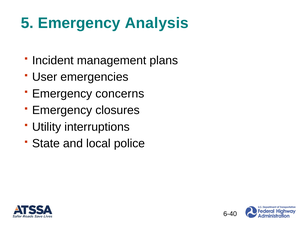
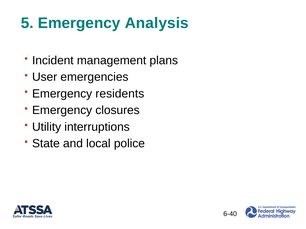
concerns: concerns -> residents (120, 94)
